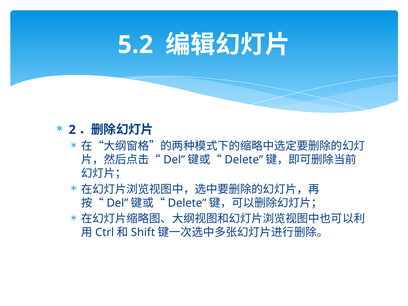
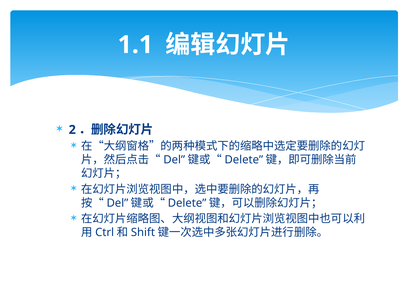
5.2: 5.2 -> 1.1 (135, 45)
